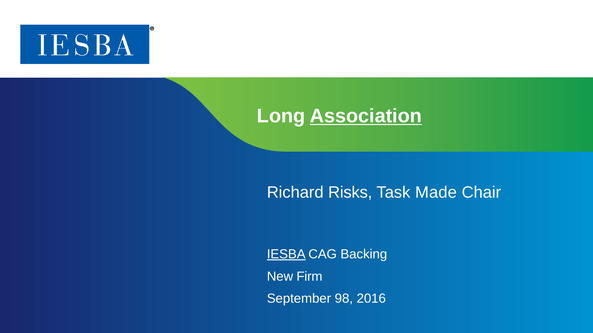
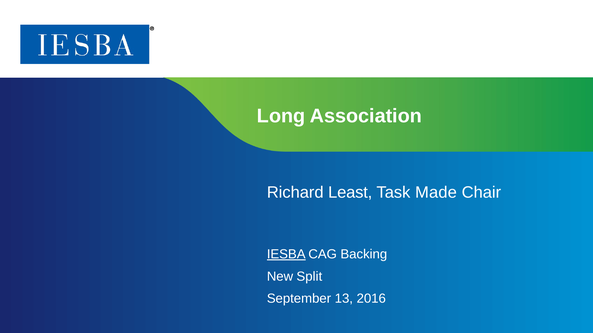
Association underline: present -> none (366, 116)
Risks: Risks -> Least (350, 193)
Firm: Firm -> Split (309, 277)
98: 98 -> 13 (344, 299)
